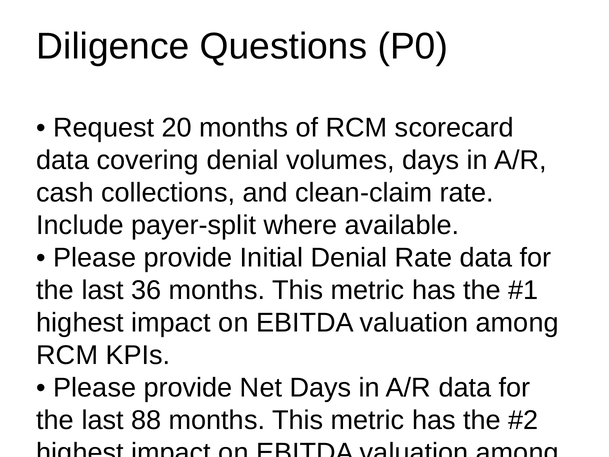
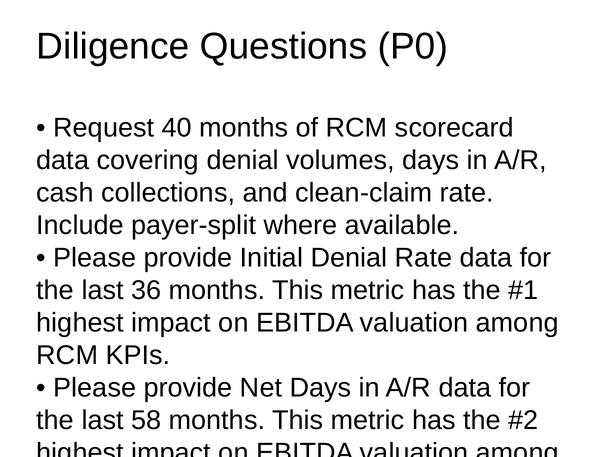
20: 20 -> 40 (177, 128)
88: 88 -> 58 (146, 420)
